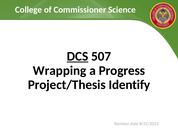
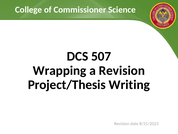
DCS underline: present -> none (78, 56)
a Progress: Progress -> Revision (122, 70)
Identify: Identify -> Writing (129, 84)
